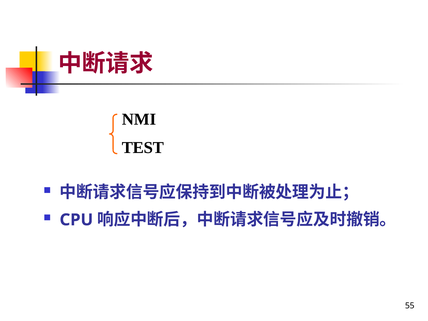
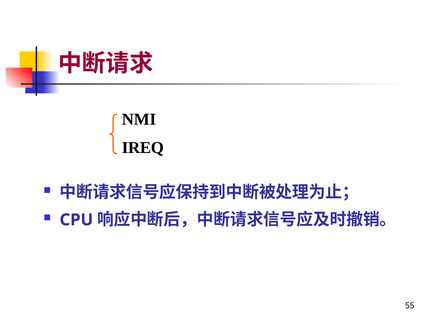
TEST: TEST -> IREQ (143, 148)
